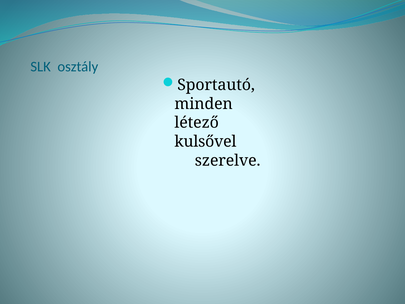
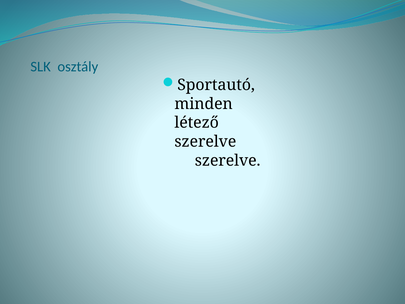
kulsővel: kulsővel -> szerelve (205, 142)
